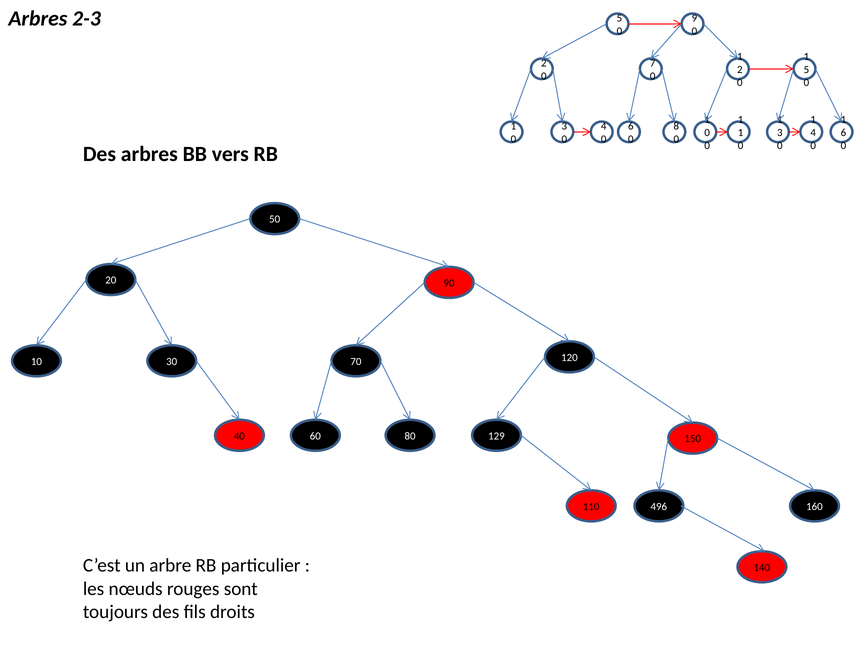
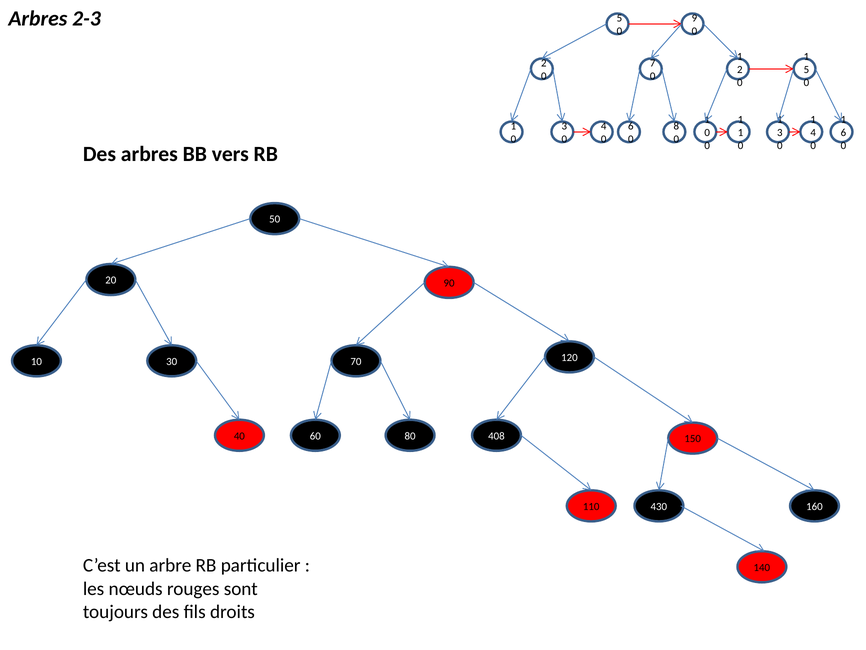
129: 129 -> 408 (496, 436)
496: 496 -> 430 (659, 506)
